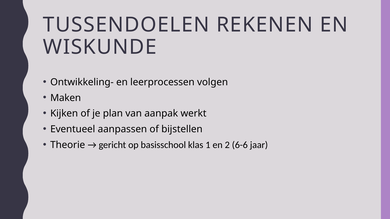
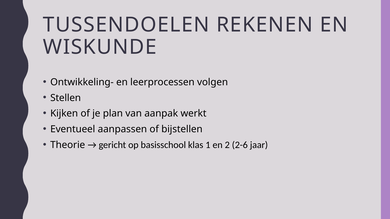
Maken: Maken -> Stellen (66, 98)
6-6: 6-6 -> 2-6 (240, 145)
